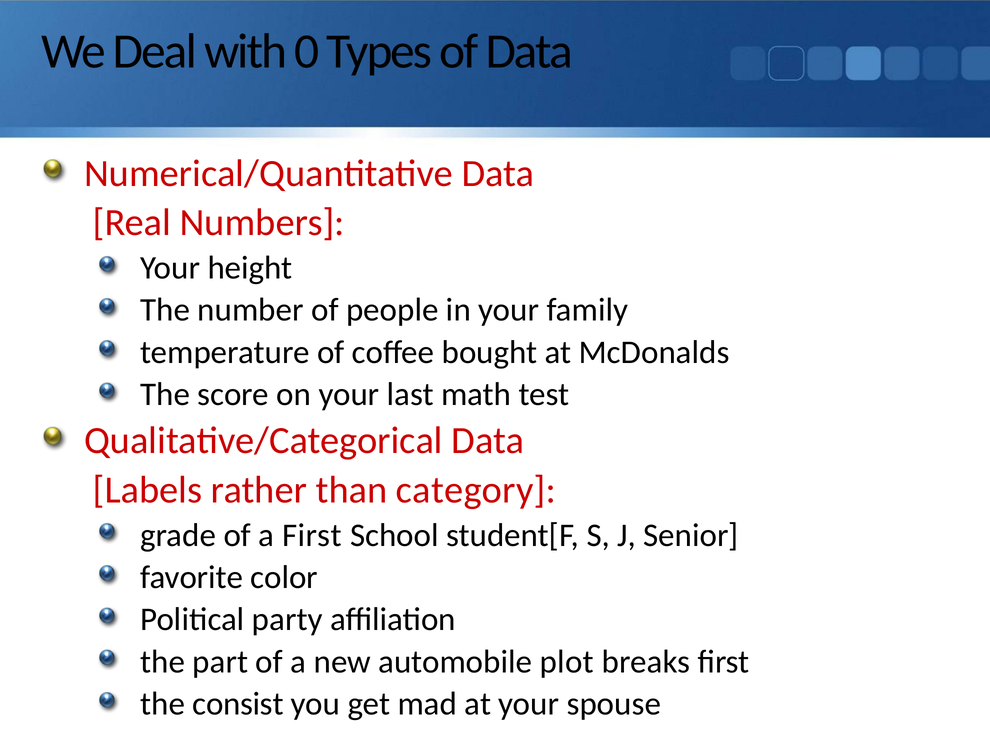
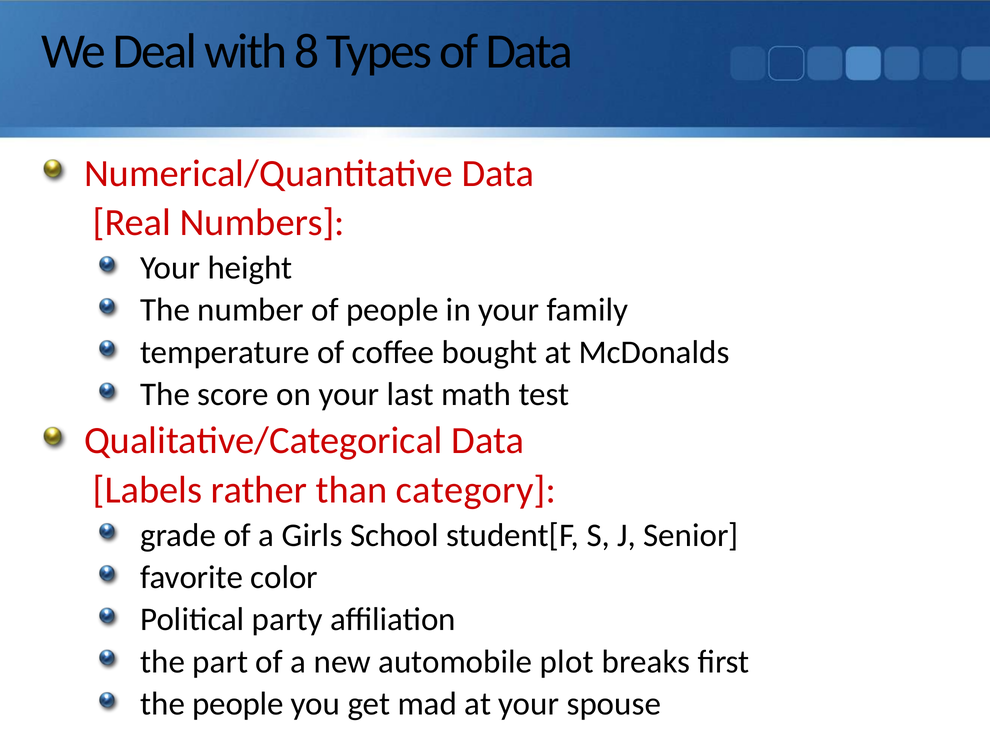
0: 0 -> 8 (307, 51)
a First: First -> Girls (312, 536)
the consist: consist -> people (238, 704)
